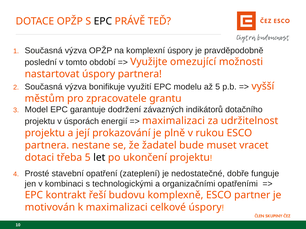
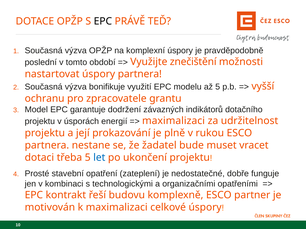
omezující: omezující -> znečištění (193, 62)
městům: městům -> ochranu (45, 99)
let colour: black -> blue (99, 158)
